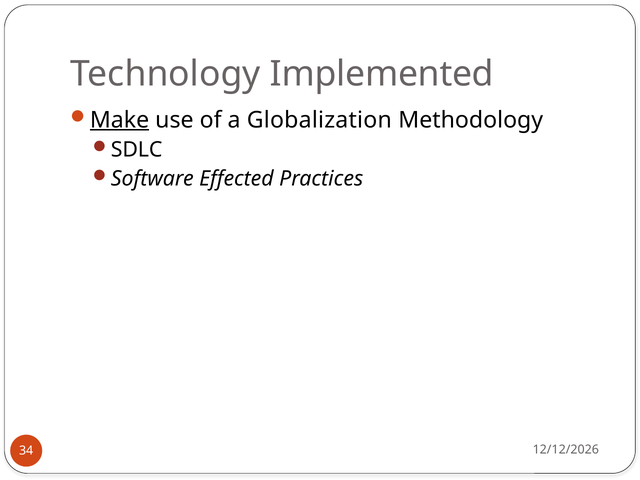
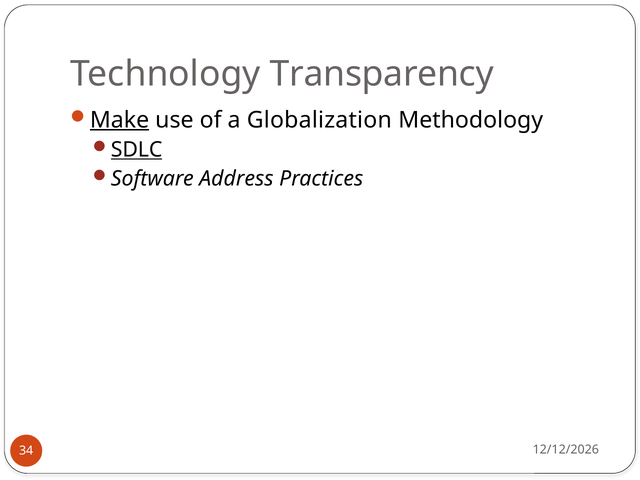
Implemented: Implemented -> Transparency (382, 74)
SDLC underline: none -> present (137, 150)
Effected: Effected -> Address (236, 179)
